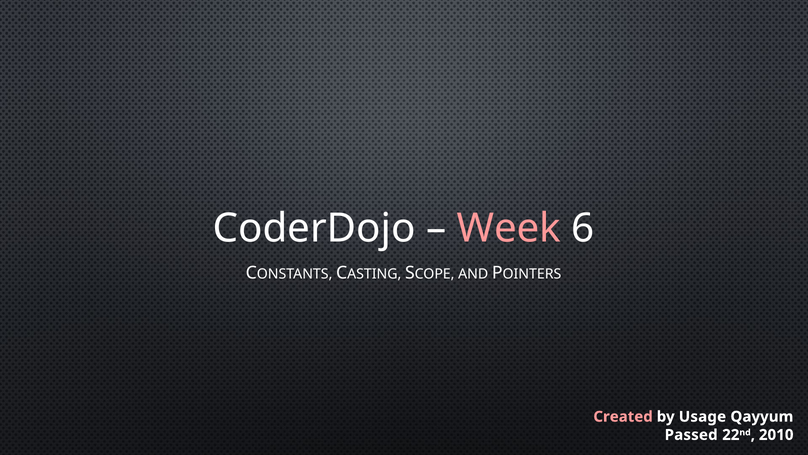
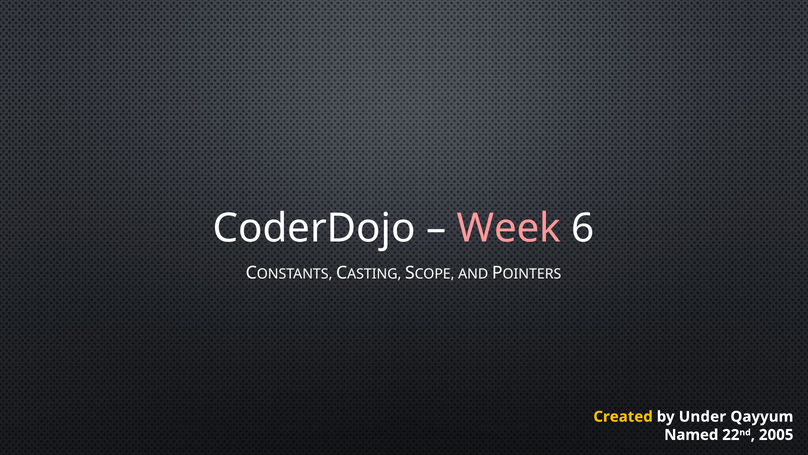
Created colour: pink -> yellow (623, 416)
Usage: Usage -> Under (702, 416)
Passed: Passed -> Named (691, 434)
2010: 2010 -> 2005 (776, 434)
